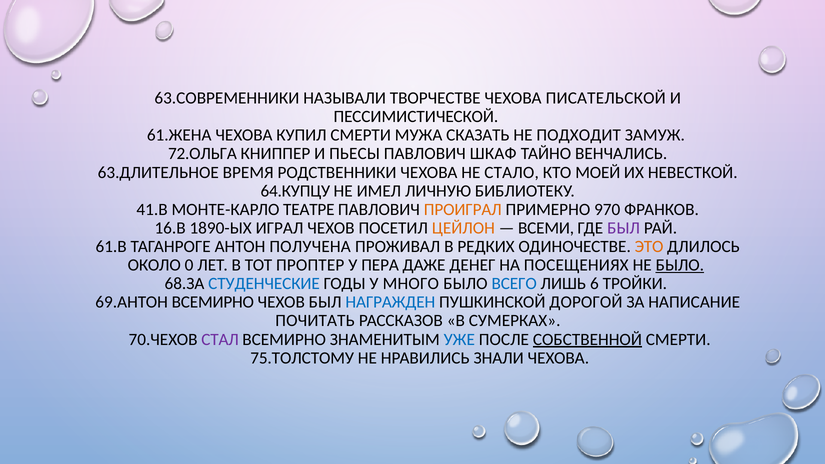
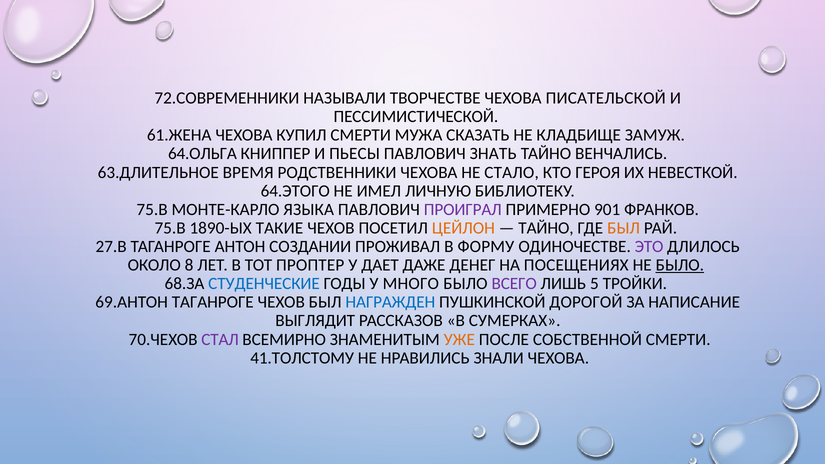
63.СОВРЕМЕННИКИ: 63.СОВРЕМЕННИКИ -> 72.СОВРЕМЕННИКИ (227, 98)
ПОДХОДИТ: ПОДХОДИТ -> КЛАДБИЩЕ (579, 135)
72.ОЛЬГА: 72.ОЛЬГА -> 64.ОЛЬГА (202, 154)
ШКАФ: ШКАФ -> ЗНАТЬ (493, 154)
МОЕЙ: МОЕЙ -> ГЕРОЯ (598, 172)
64.КУПЦУ: 64.КУПЦУ -> 64.ЭТОГО (295, 191)
41.В: 41.В -> 75.В (152, 209)
ТЕАТРЕ: ТЕАТРЕ -> ЯЗЫКА (309, 209)
ПРОИГРАЛ colour: orange -> purple (463, 209)
970: 970 -> 901 (607, 209)
16.В: 16.В -> 75.В (170, 228)
ИГРАЛ: ИГРАЛ -> ТАКИЕ (279, 228)
ВСЕМИ: ВСЕМИ -> ТАЙНО (546, 228)
БЫЛ colour: purple -> orange (624, 228)
61.В: 61.В -> 27.В (111, 247)
ПОЛУЧЕНА: ПОЛУЧЕНА -> СОЗДАНИИ (310, 247)
РЕДКИХ: РЕДКИХ -> ФОРМУ (486, 247)
ЭТО colour: orange -> purple (649, 247)
0: 0 -> 8 (189, 265)
ПЕРА: ПЕРА -> ДАЕТ (380, 265)
ВСЕГО colour: blue -> purple (514, 284)
6: 6 -> 5 (594, 284)
69.АНТОН ВСЕМИРНО: ВСЕМИРНО -> ТАГАНРОГЕ (213, 302)
ПОЧИТАТЬ: ПОЧИТАТЬ -> ВЫГЛЯДИТ (315, 321)
УЖЕ colour: blue -> orange (459, 339)
СОБСТВЕННОЙ underline: present -> none (587, 339)
75.ТОЛСТОМУ: 75.ТОЛСТОМУ -> 41.ТОЛСТОМУ (302, 358)
